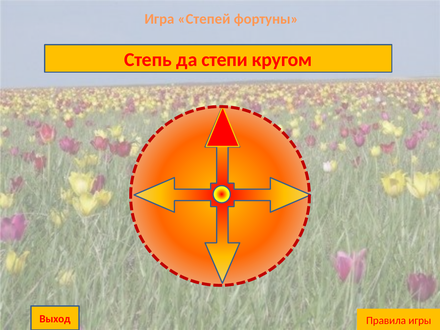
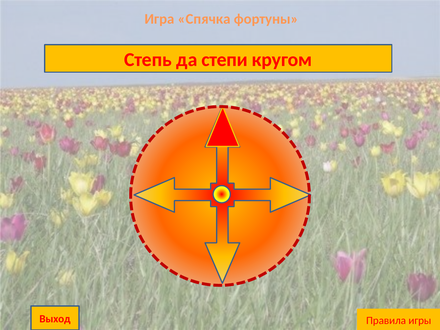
Степей: Степей -> Спячка (204, 19)
